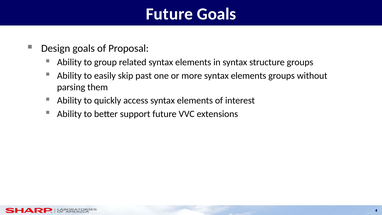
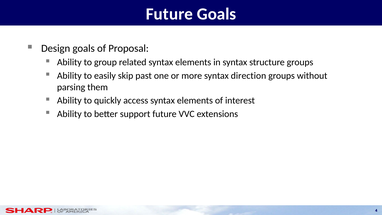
more syntax elements: elements -> direction (248, 76)
